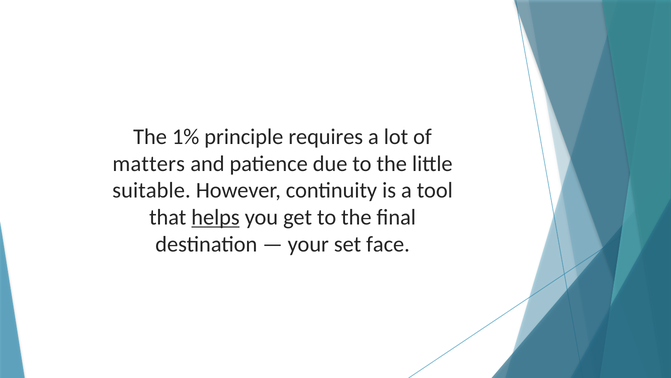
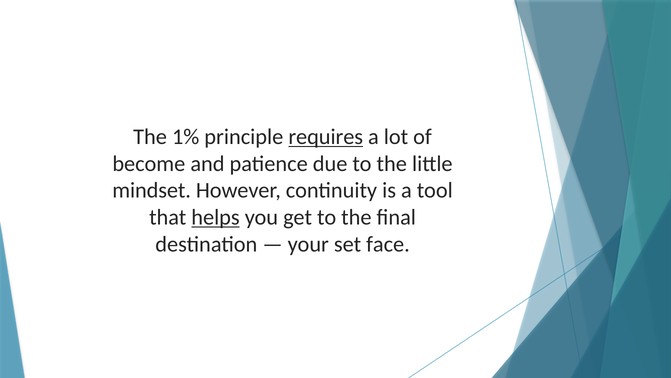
requires underline: none -> present (326, 137)
matters: matters -> become (149, 163)
suitable: suitable -> mindset (152, 190)
